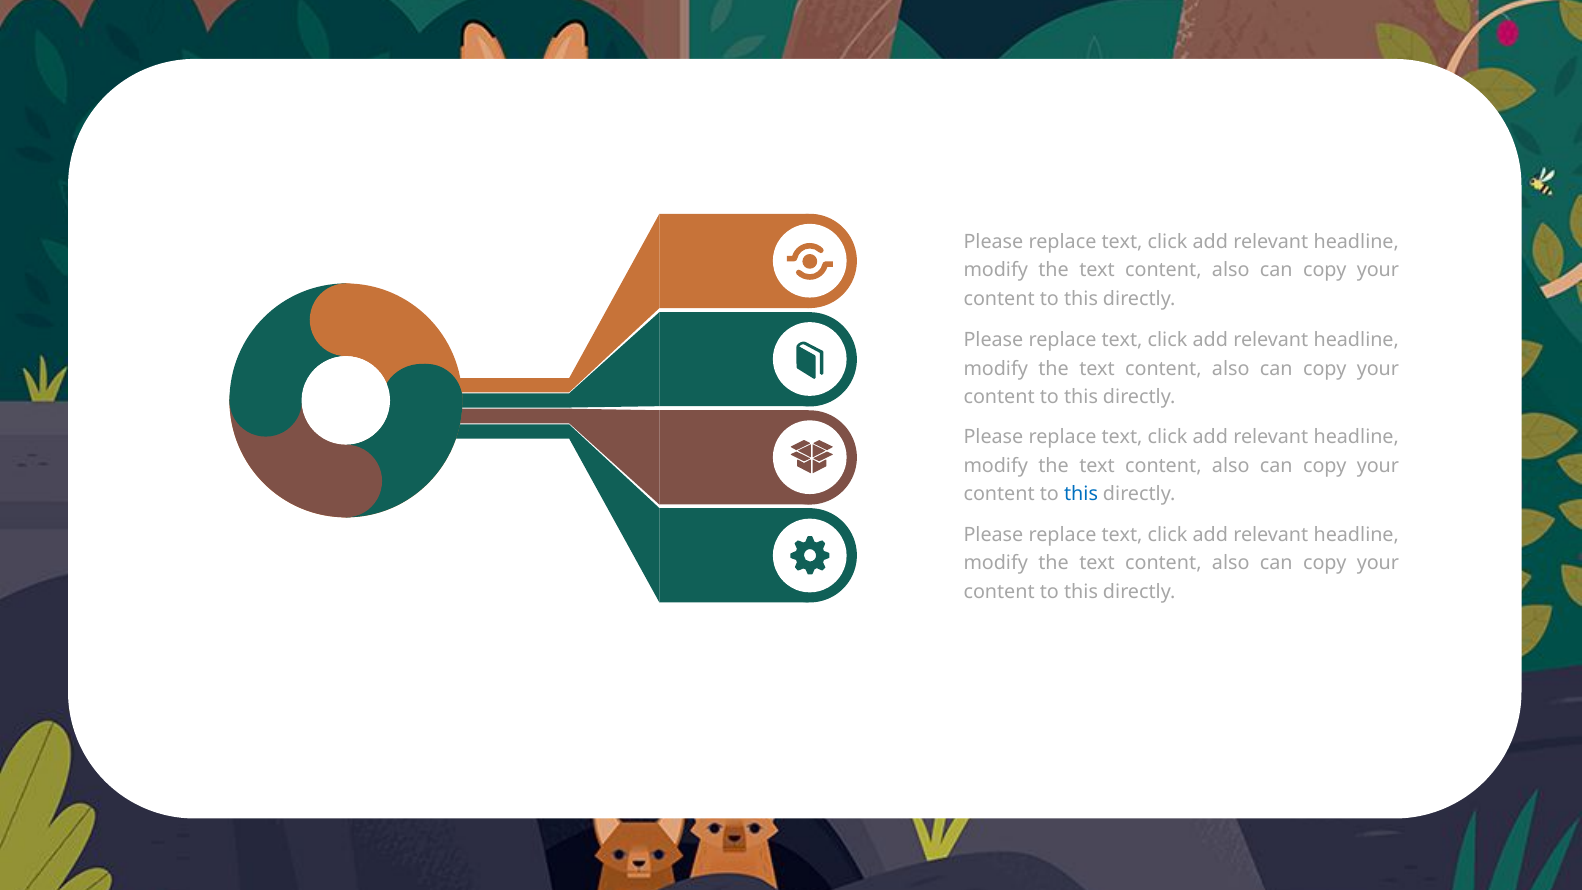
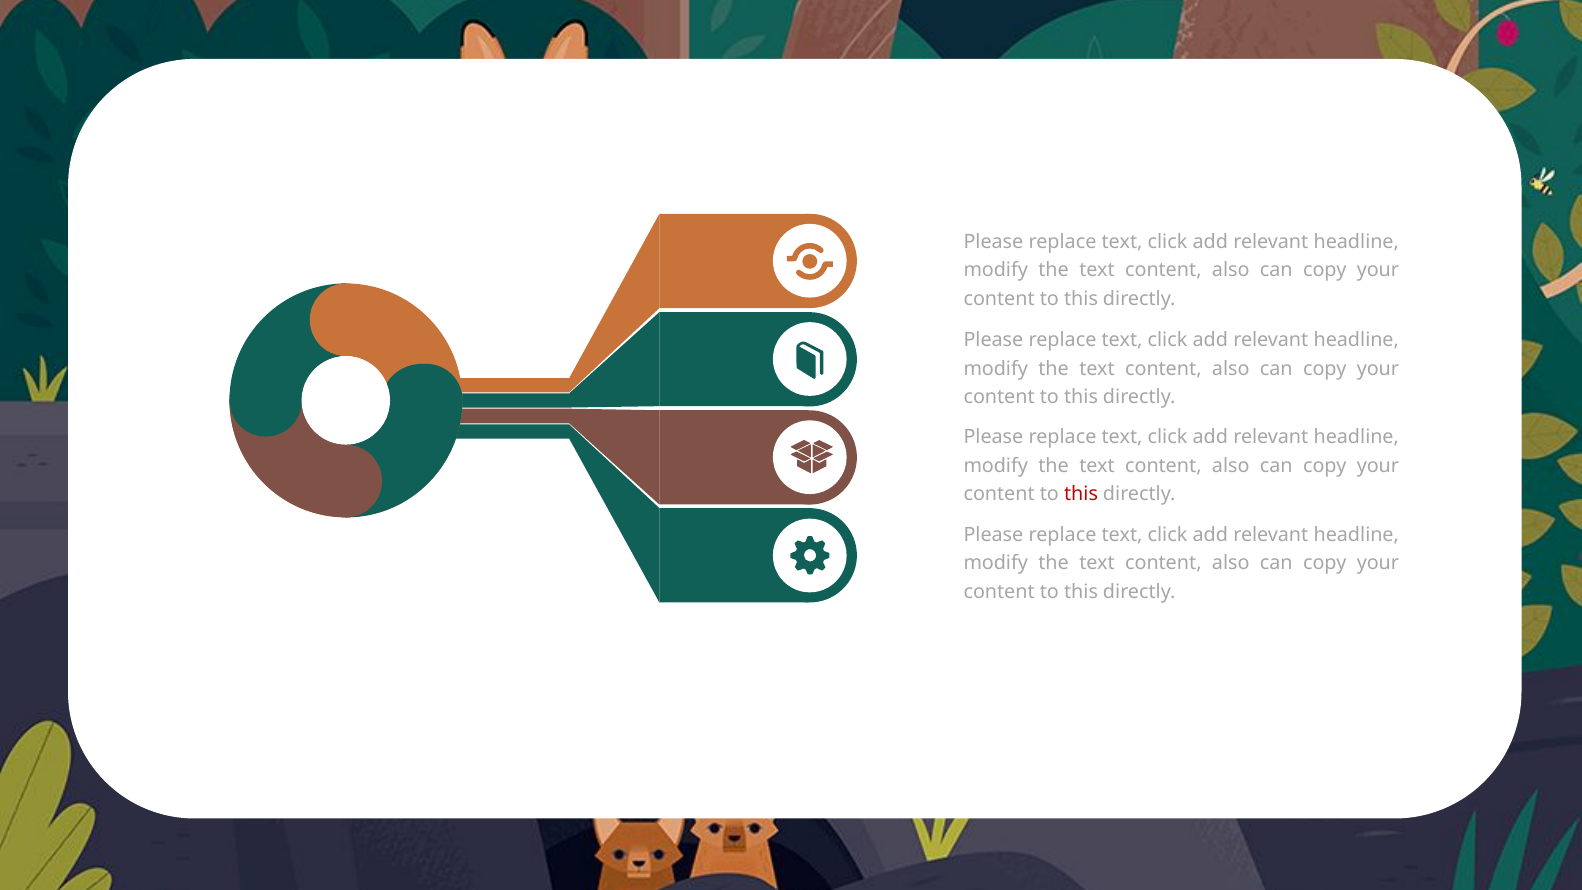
this colour: blue -> red (1081, 494)
